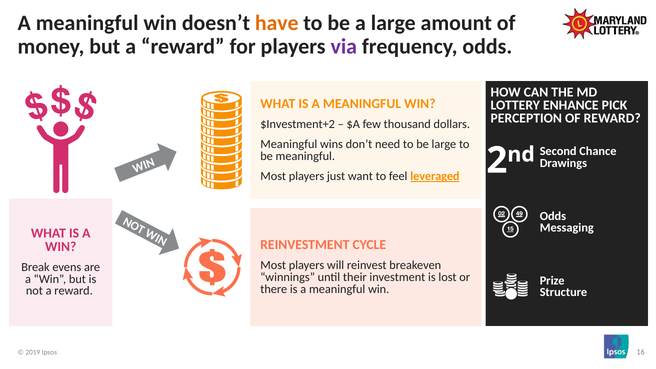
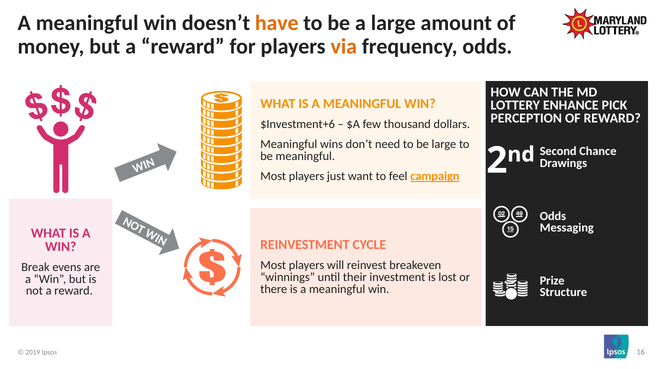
via colour: purple -> orange (344, 47)
$Investment+2: $Investment+2 -> $Investment+6 (298, 124)
leveraged: leveraged -> campaign (435, 176)
